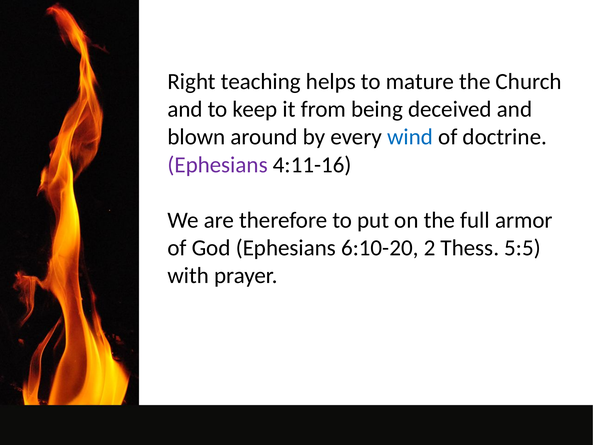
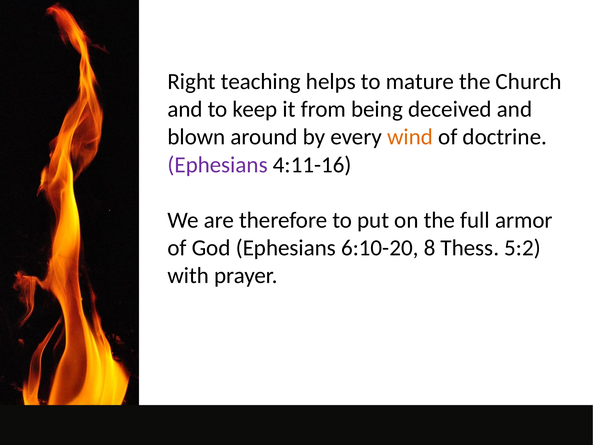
wind colour: blue -> orange (410, 137)
2: 2 -> 8 (430, 248)
5:5: 5:5 -> 5:2 (523, 248)
